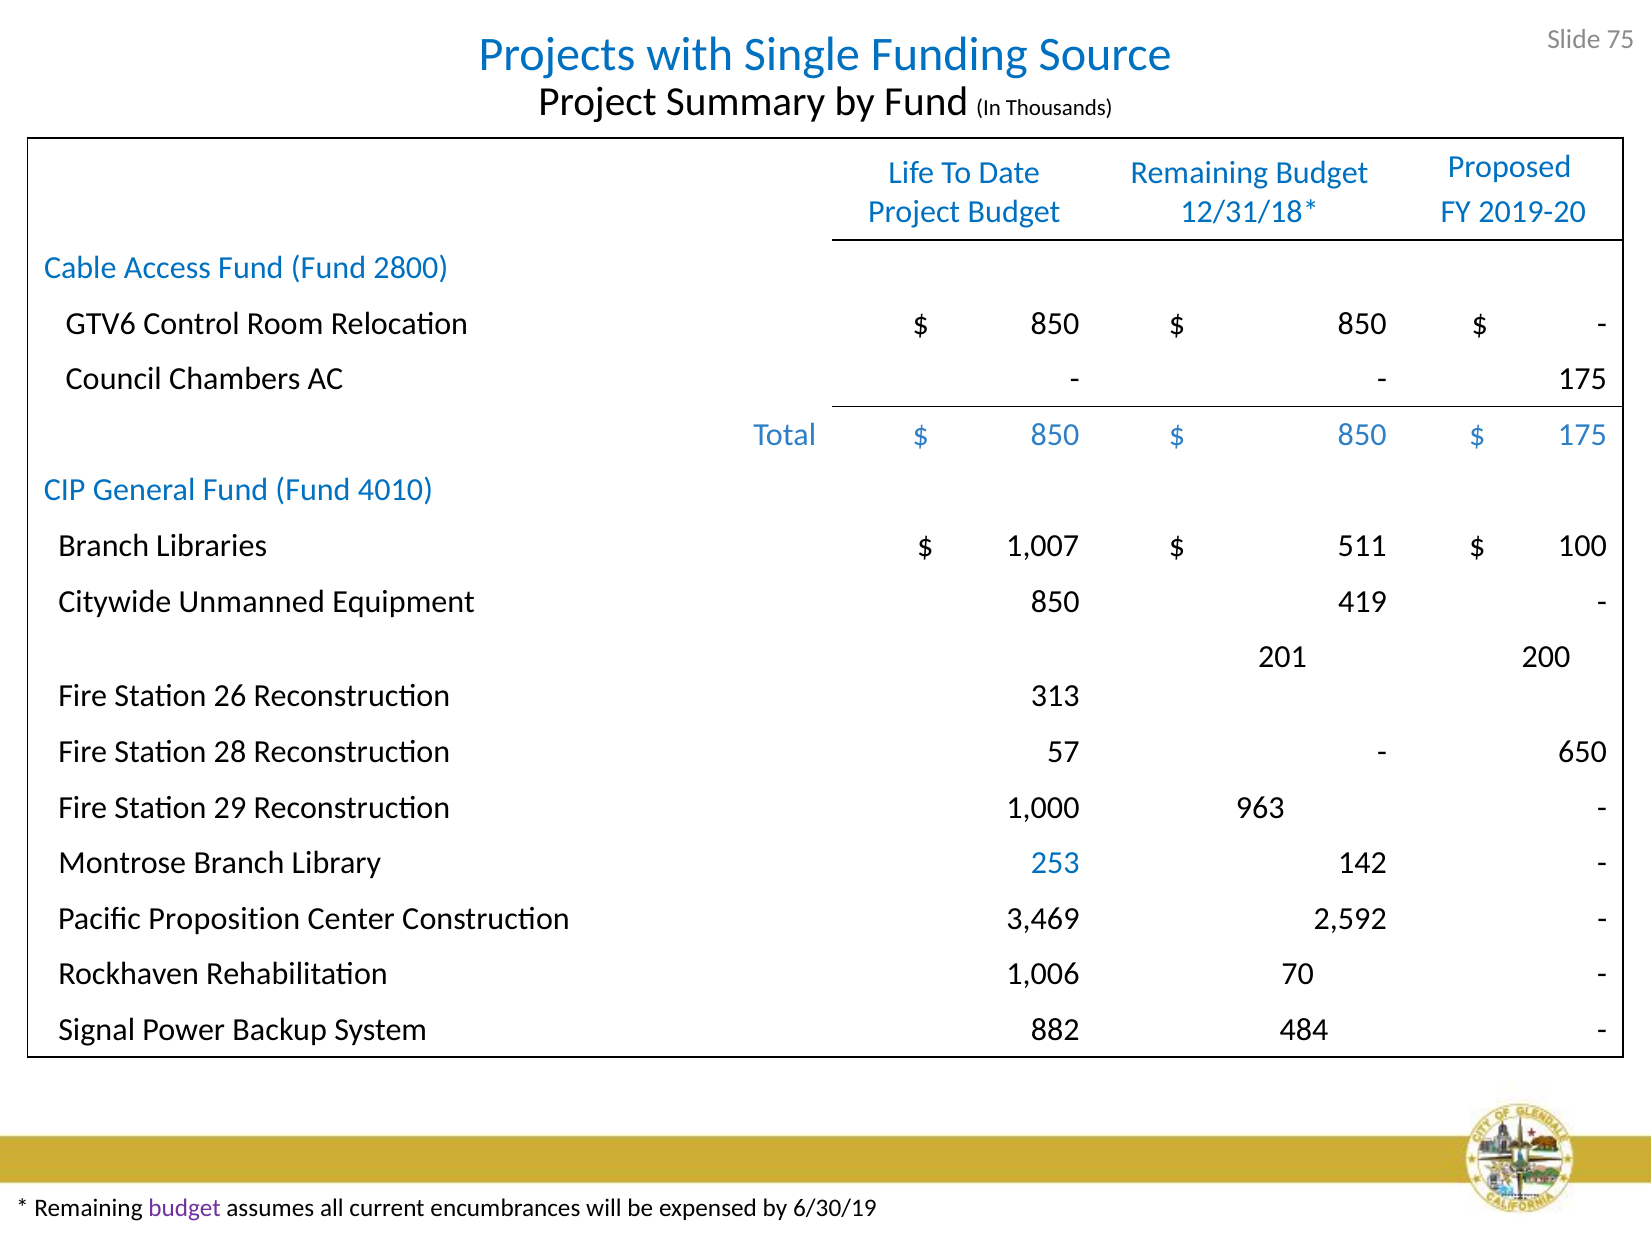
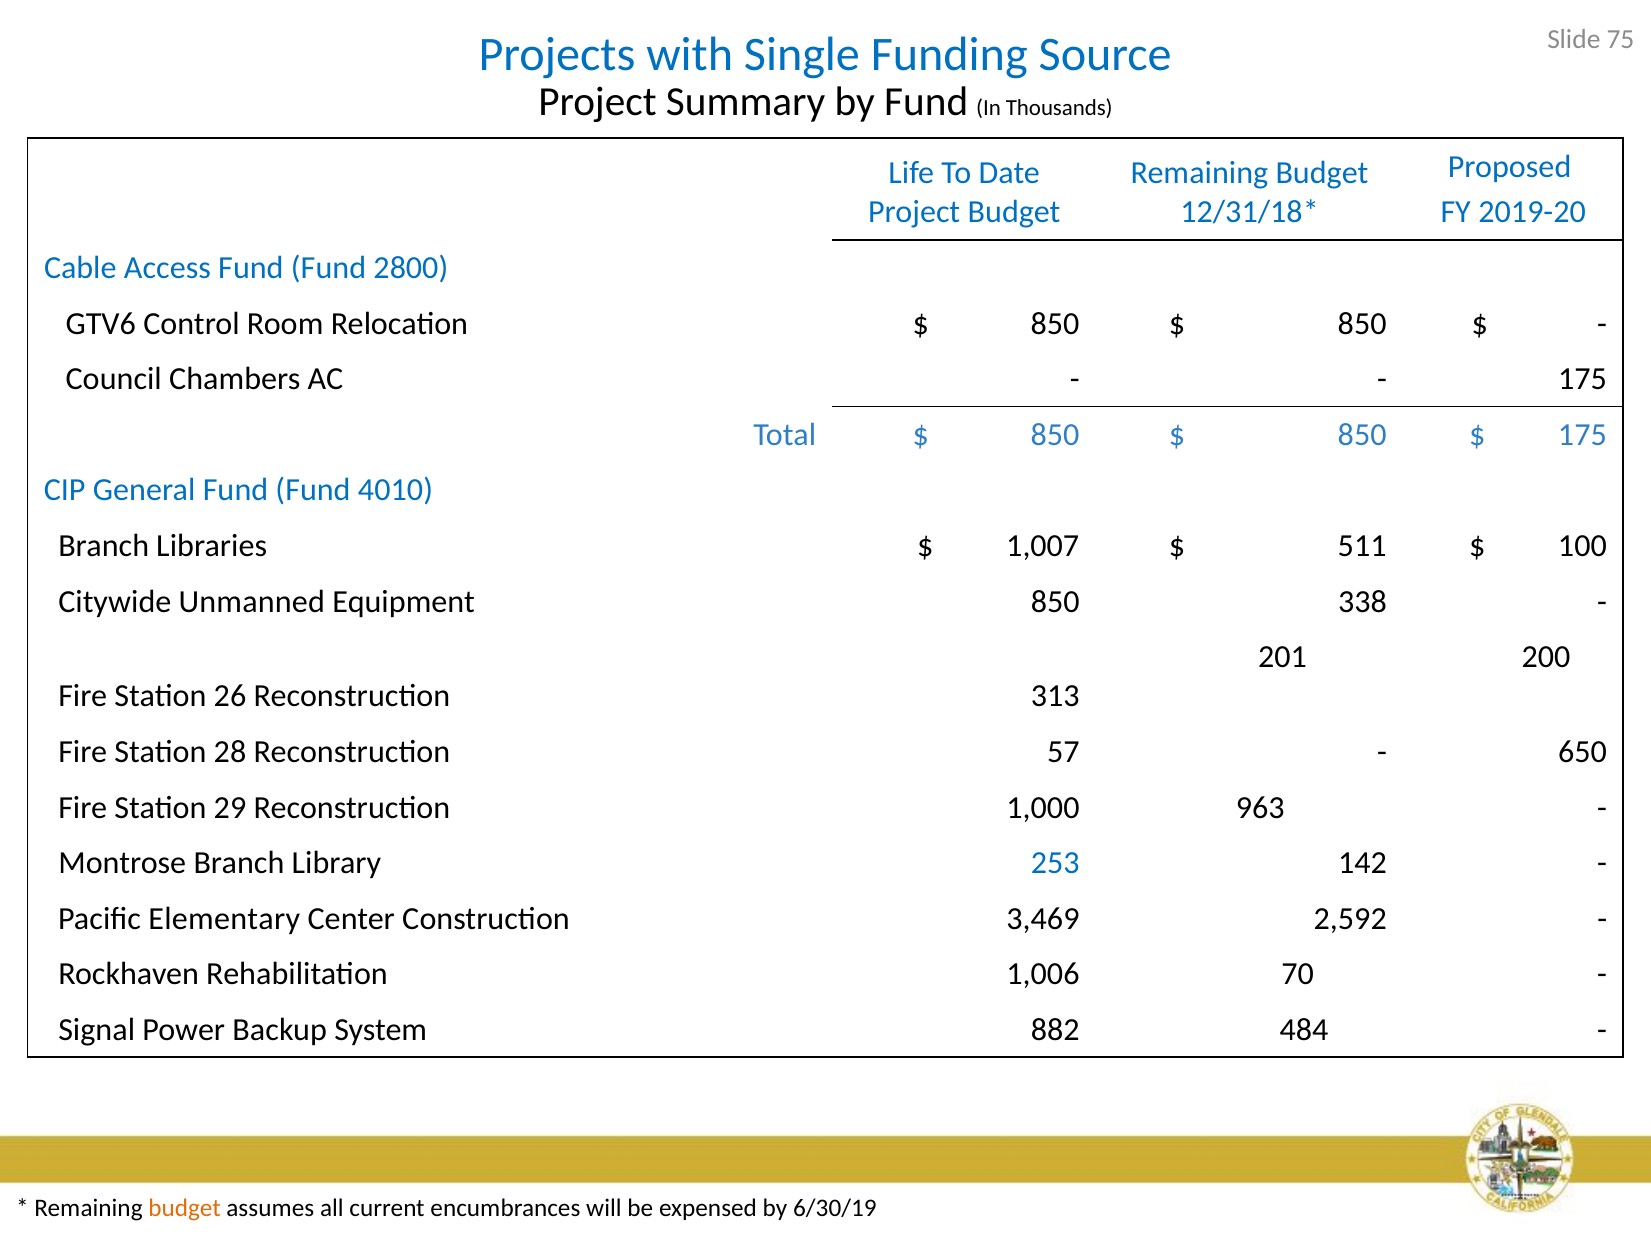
419: 419 -> 338 (1362, 602)
Proposition: Proposition -> Elementary (224, 919)
budget colour: purple -> orange (185, 1208)
